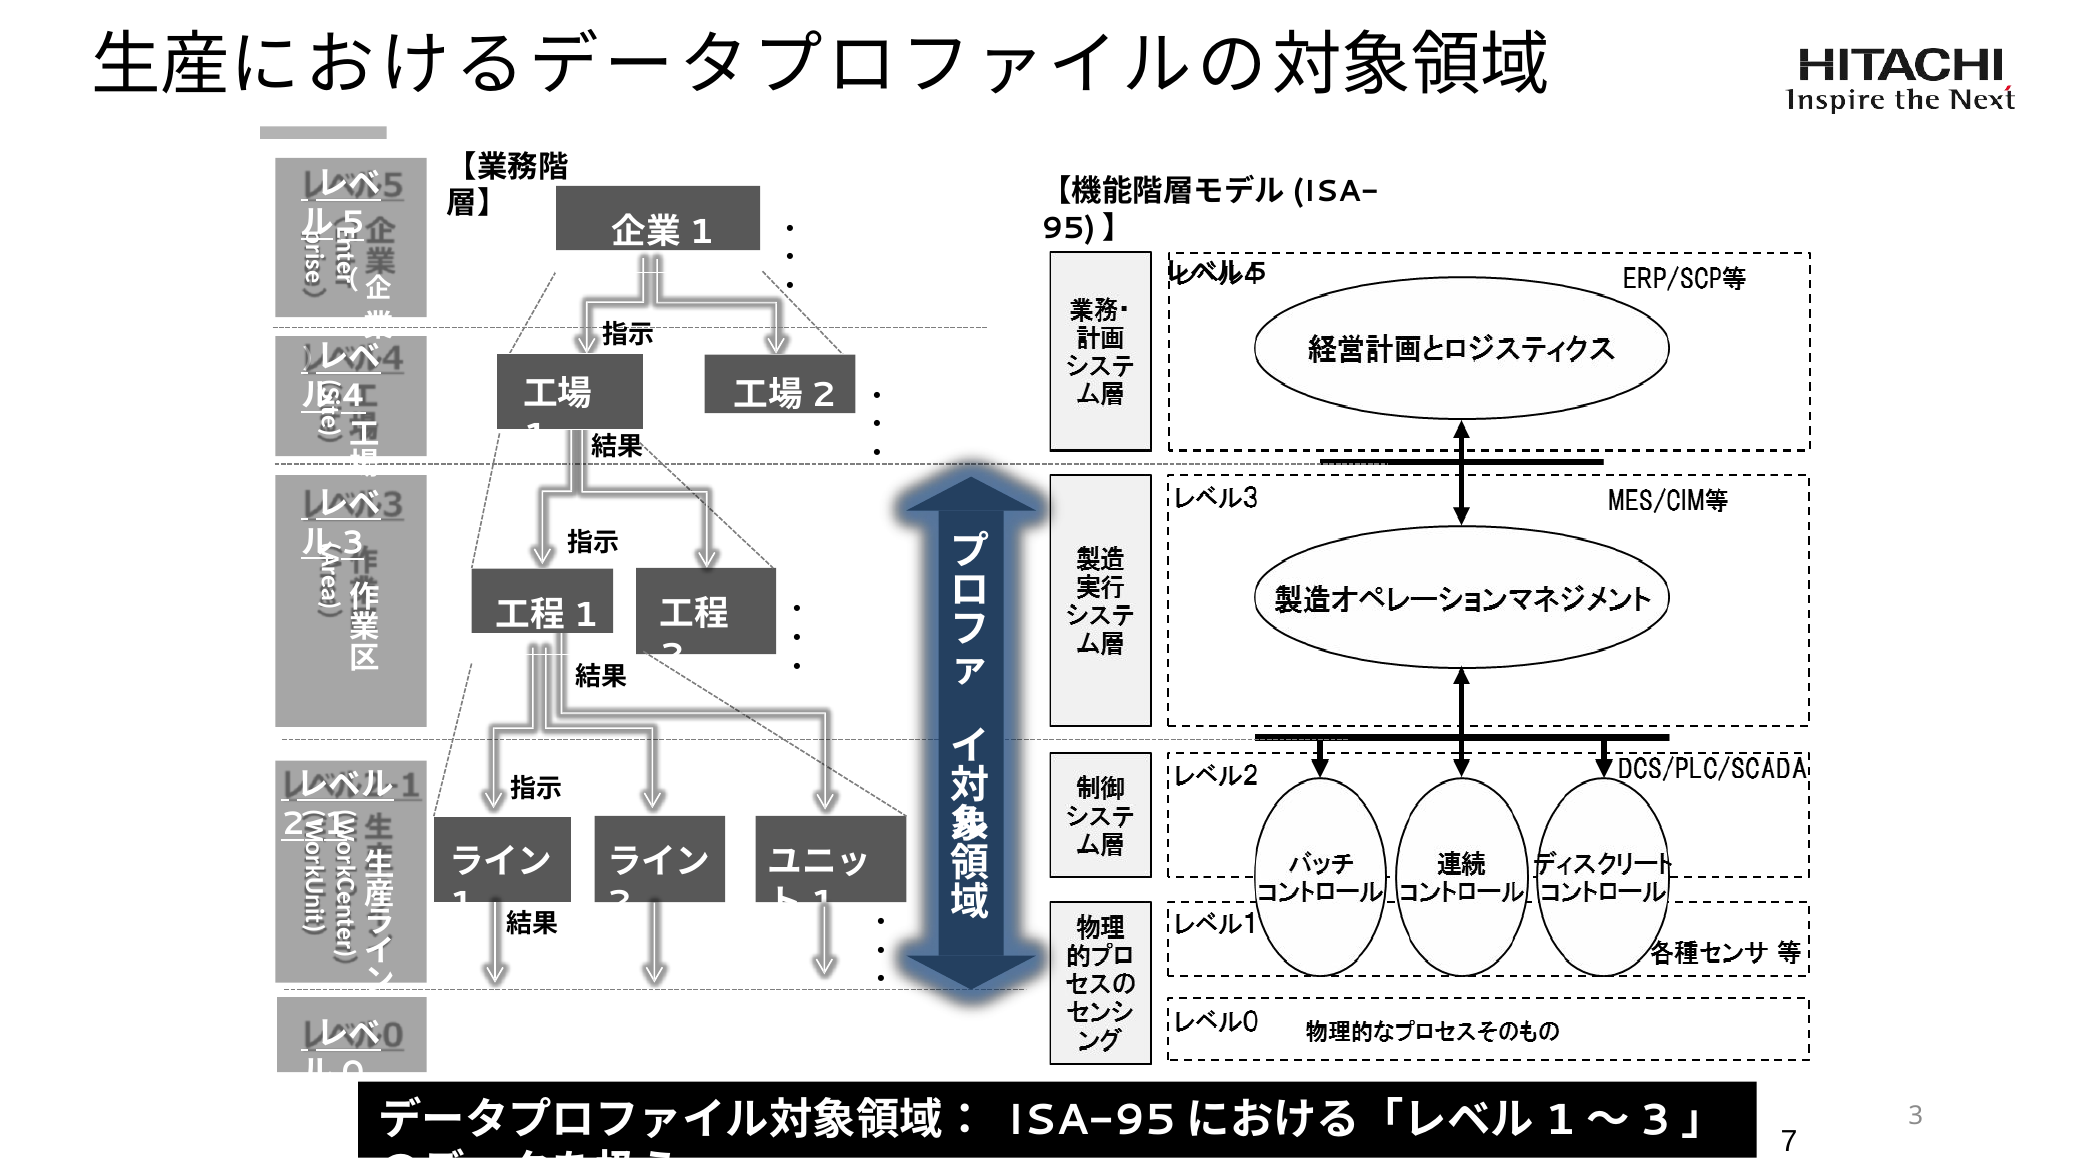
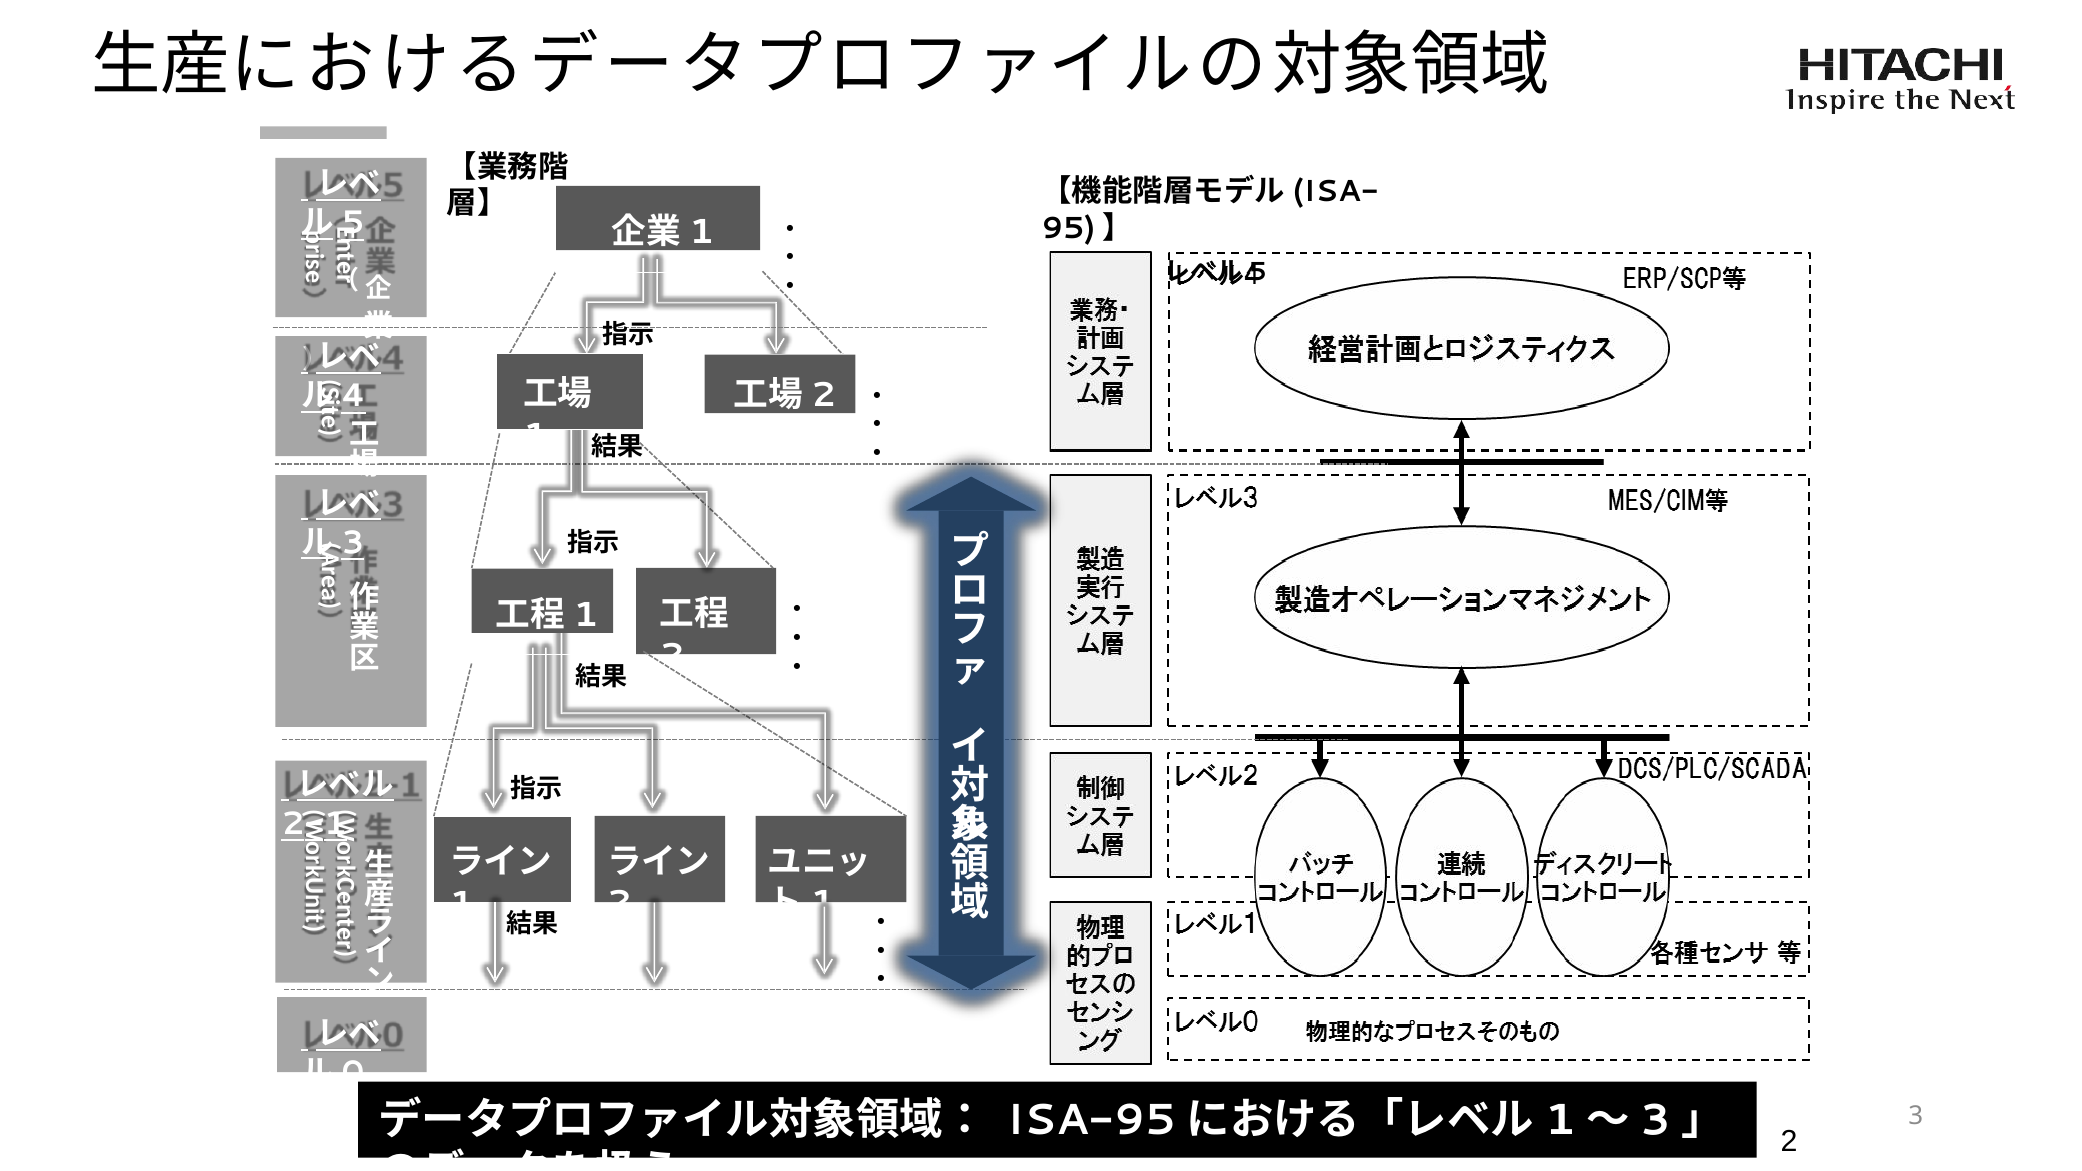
7: 7 -> 2 (1789, 1141)
